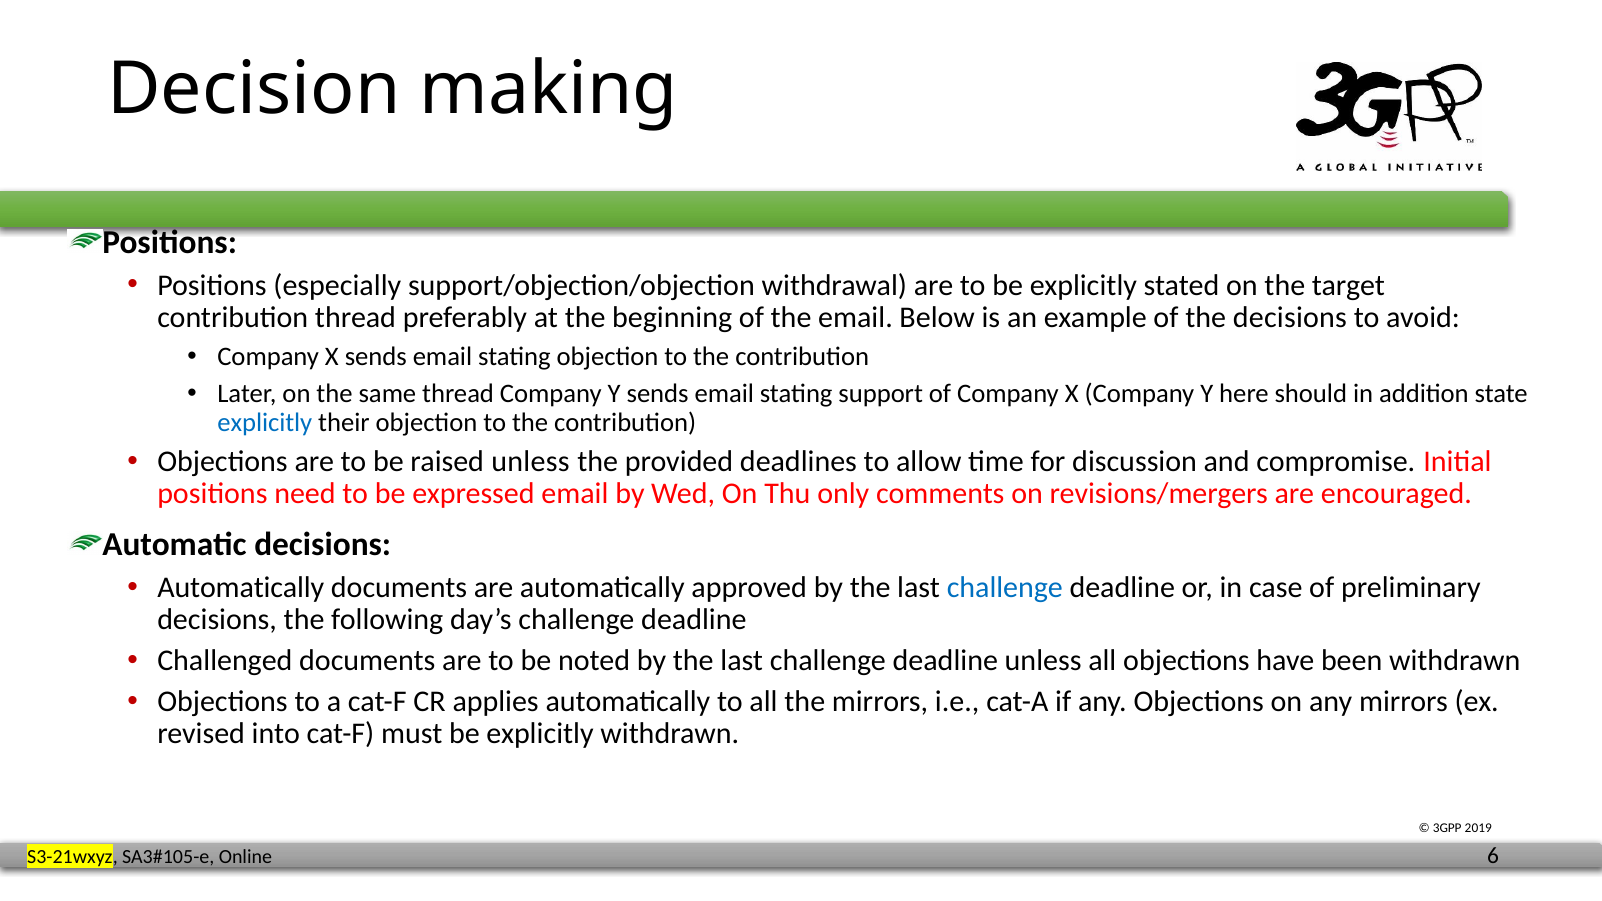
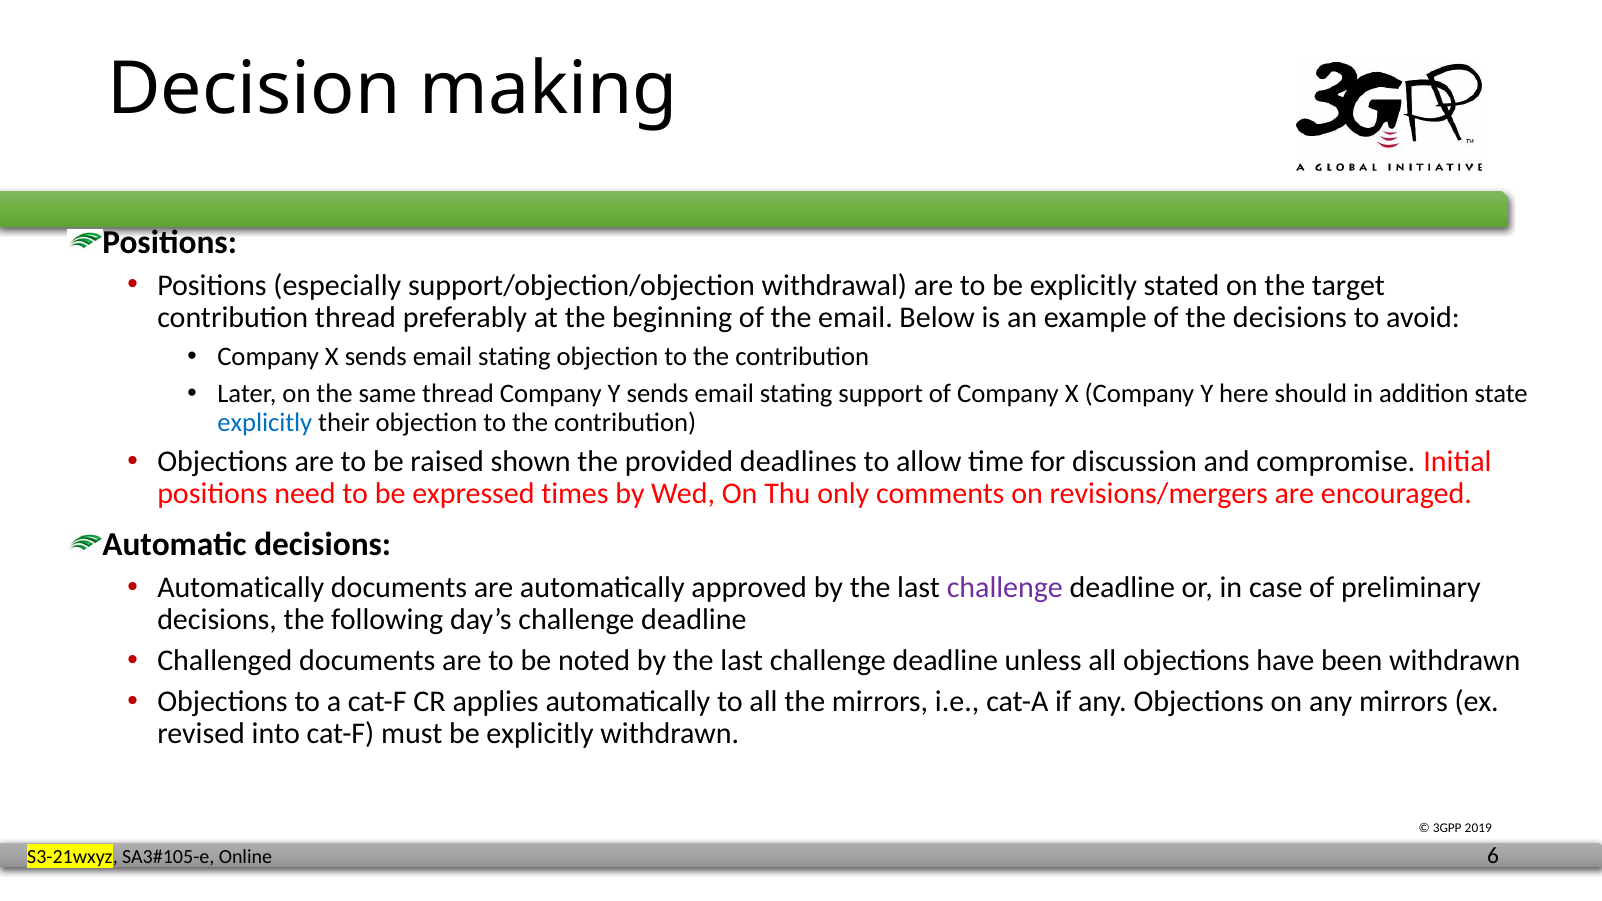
raised unless: unless -> shown (531, 462)
expressed email: email -> times (575, 494)
challenge colour: blue -> purple (1005, 587)
